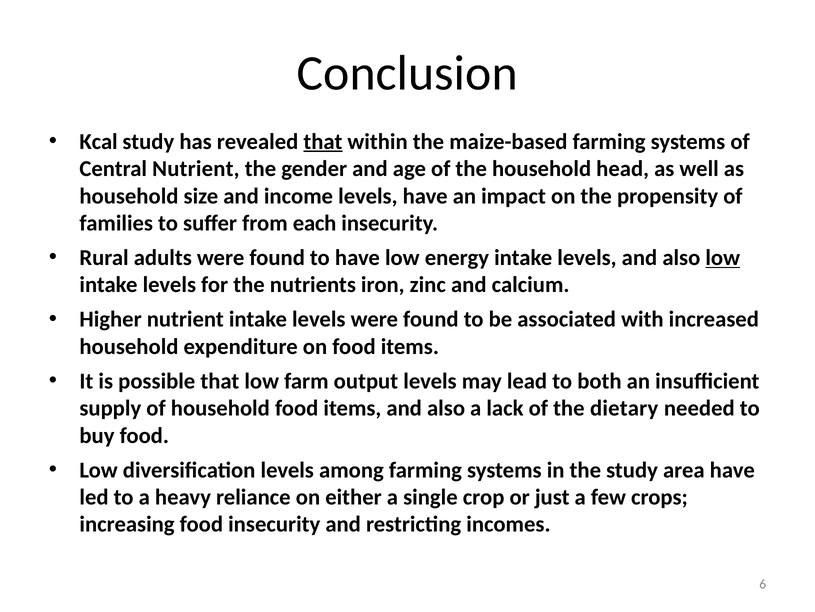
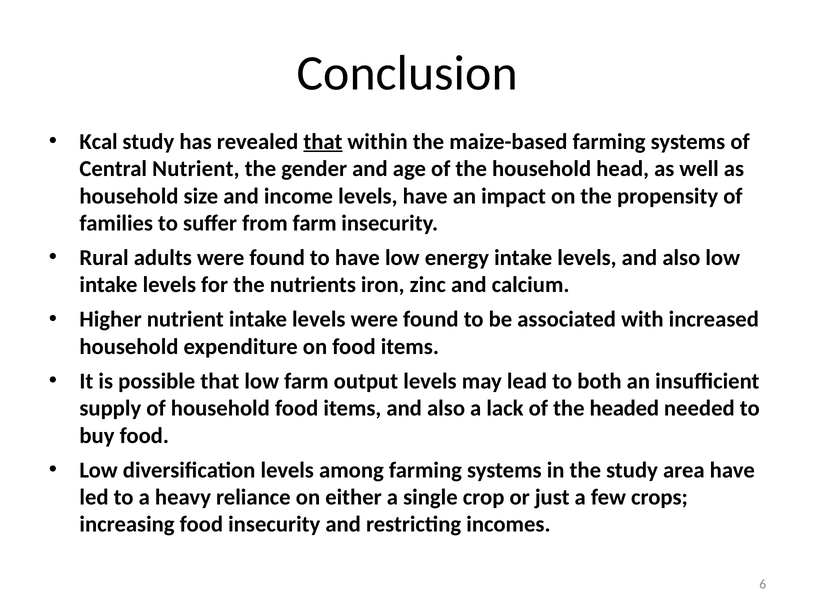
from each: each -> farm (315, 223)
low underline: present -> none (723, 257)
dietary: dietary -> headed (624, 408)
